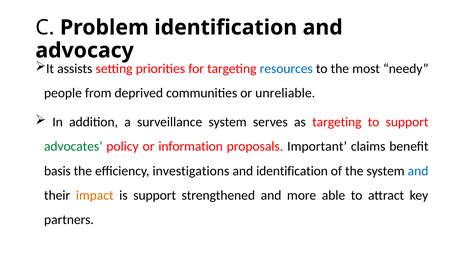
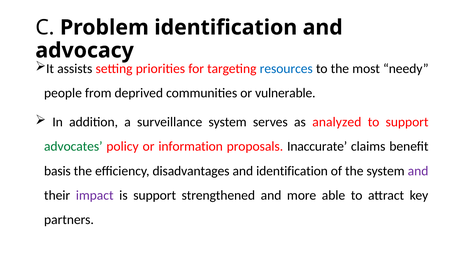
unreliable: unreliable -> vulnerable (285, 93)
as targeting: targeting -> analyzed (337, 122)
Important: Important -> Inaccurate (317, 147)
investigations: investigations -> disadvantages (191, 171)
and colour: blue -> purple (418, 171)
impact colour: orange -> purple (95, 195)
